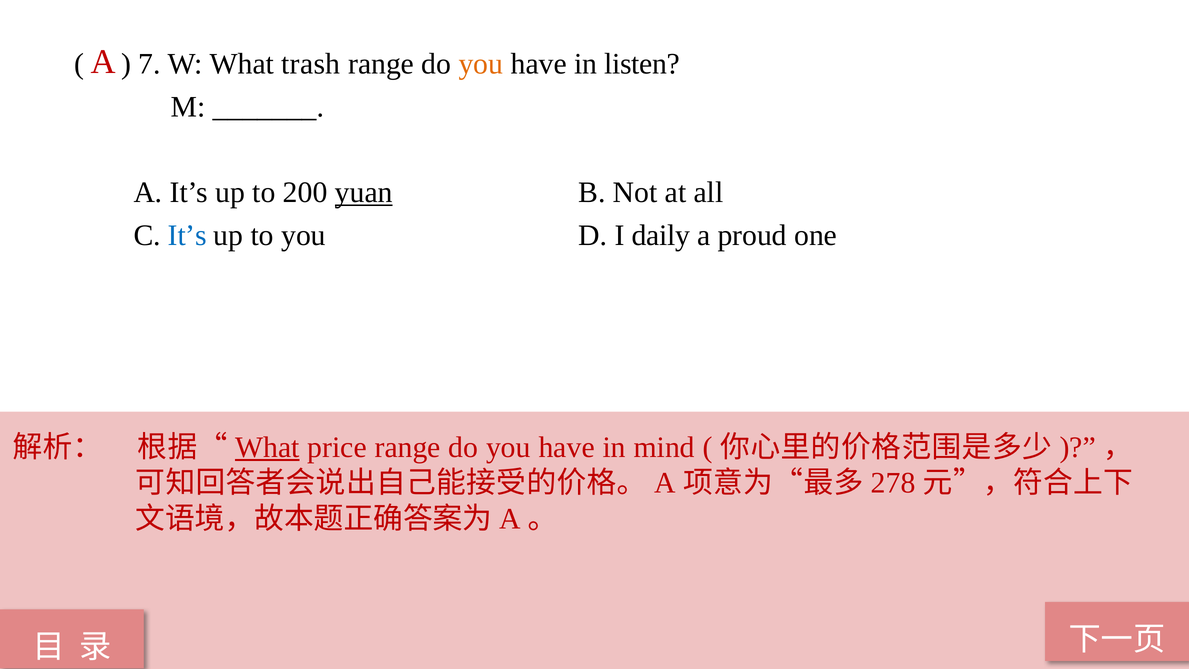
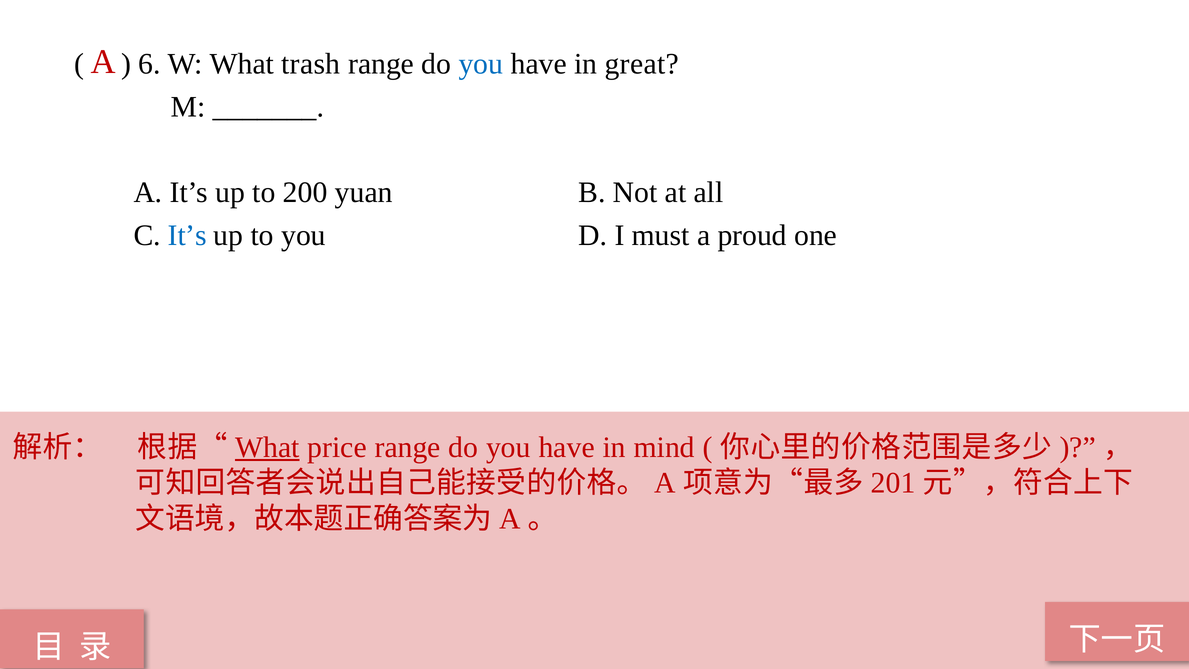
7: 7 -> 6 (150, 64)
you colour: orange -> blue (481, 64)
listen: listen -> great (642, 64)
yuan underline: present -> none (364, 192)
daily: daily -> must (661, 235)
278: 278 -> 201 (893, 483)
